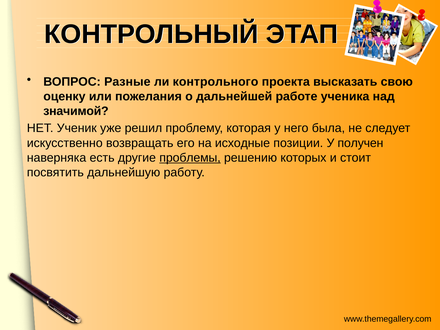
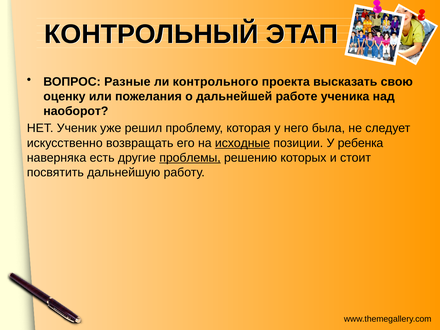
значимой: значимой -> наоборот (76, 111)
исходные underline: none -> present (242, 143)
получен: получен -> ребенка (360, 143)
